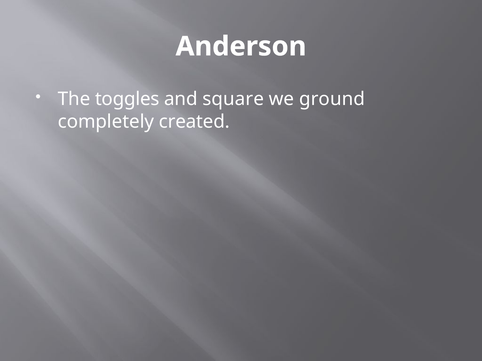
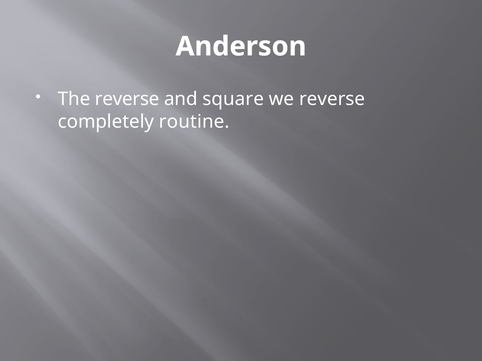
The toggles: toggles -> reverse (127, 99)
we ground: ground -> reverse (332, 99)
created: created -> routine (194, 122)
